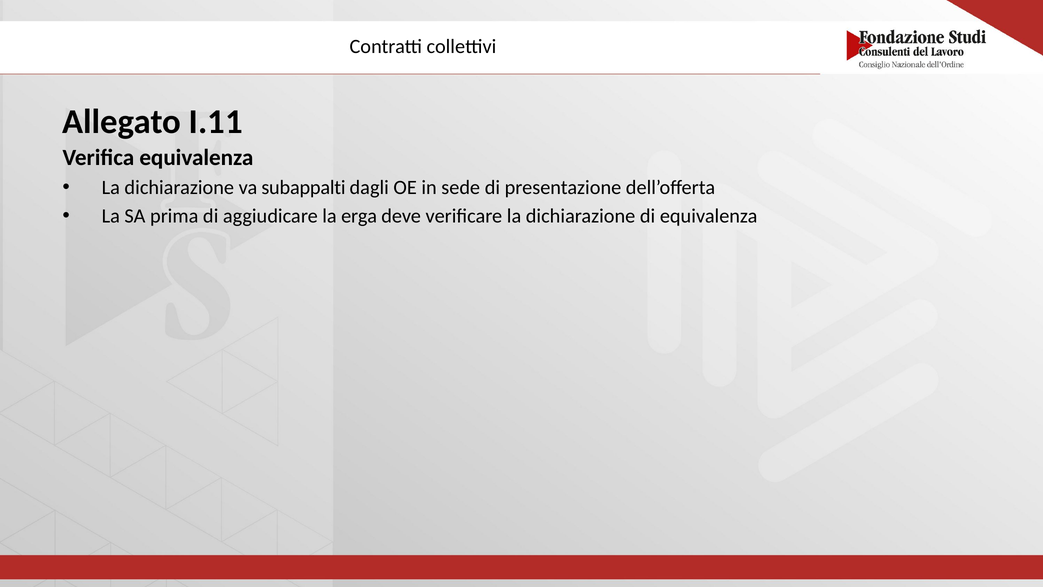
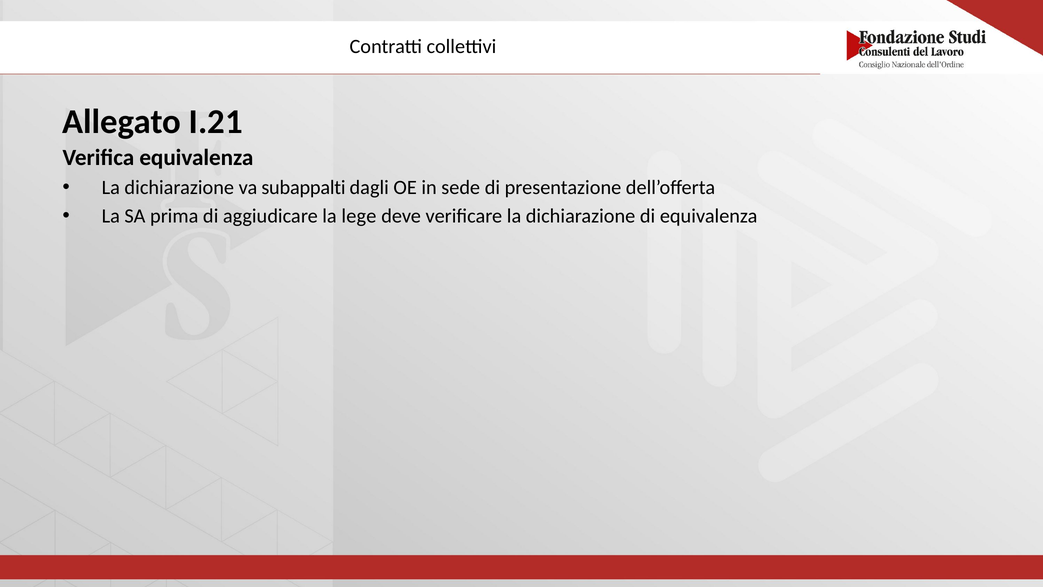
I.11: I.11 -> I.21 (216, 121)
erga: erga -> lege (359, 216)
